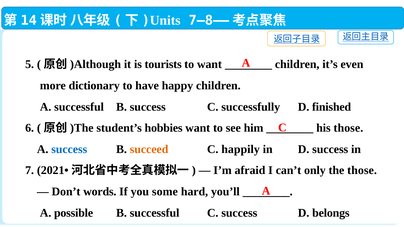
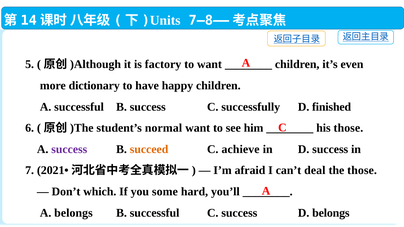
tourists: tourists -> factory (163, 64)
hobbies: hobbies -> normal (164, 128)
success colour: blue -> purple (69, 149)
happily: happily -> achieve (241, 149)
only: only -> deal (315, 171)
words: words -> which (100, 192)
A possible: possible -> belongs (73, 213)
